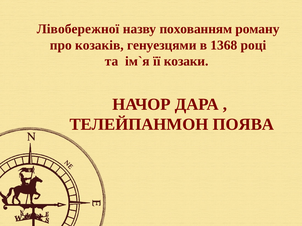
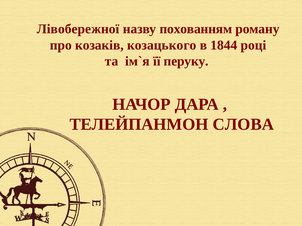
генуезцями: генуезцями -> козацького (162, 45)
1368: 1368 -> 1844 (224, 45)
козаки: козаки -> перуку (186, 61)
ПОЯВА: ПОЯВА -> СЛОВА (243, 125)
